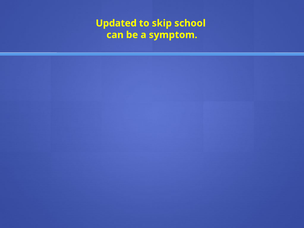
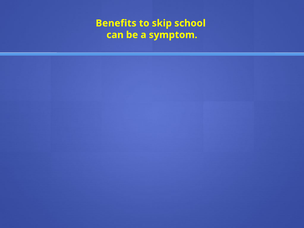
Updated: Updated -> Benefits (116, 23)
